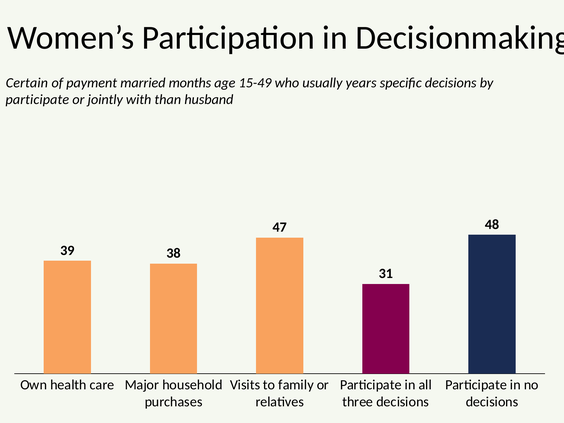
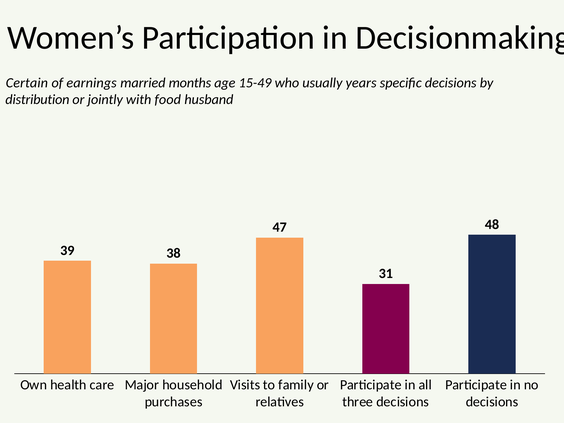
payment: payment -> earnings (92, 83)
participate: participate -> distribution (37, 100)
than: than -> food (168, 100)
